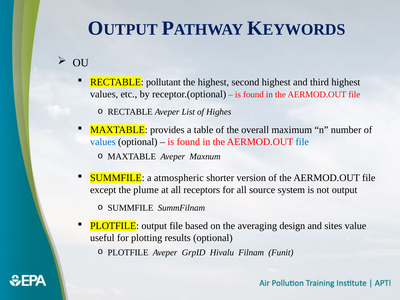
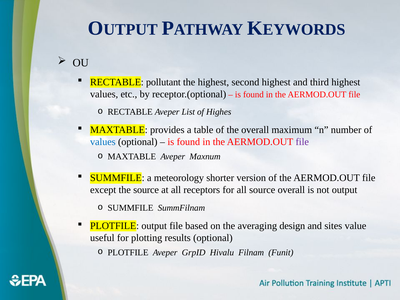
file colour: blue -> purple (302, 142)
atmospheric: atmospheric -> meteorology (179, 178)
the plume: plume -> source (146, 190)
source system: system -> overall (291, 190)
